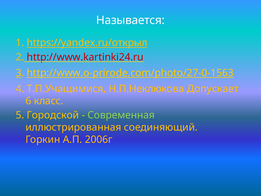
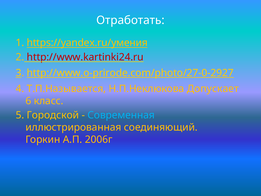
Называется: Называется -> Отработать (130, 20)
https://yandex.ru/открыл: https://yandex.ru/открыл -> https://yandex.ru/умения (87, 43)
http://www.o-prirode.com/photo/27-0-1563: http://www.o-prirode.com/photo/27-0-1563 -> http://www.o-prirode.com/photo/27-0-2927 (130, 73)
Т.П.Учащимися: Т.П.Учащимися -> Т.П.Называется (66, 89)
Современная colour: light green -> light blue (121, 115)
